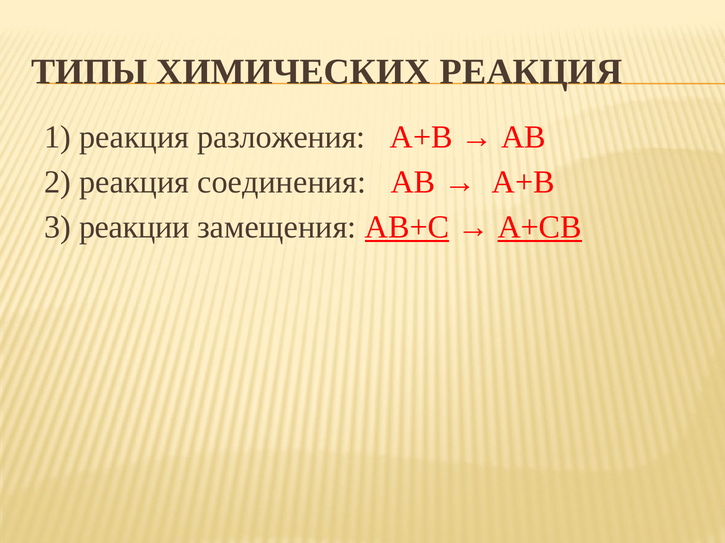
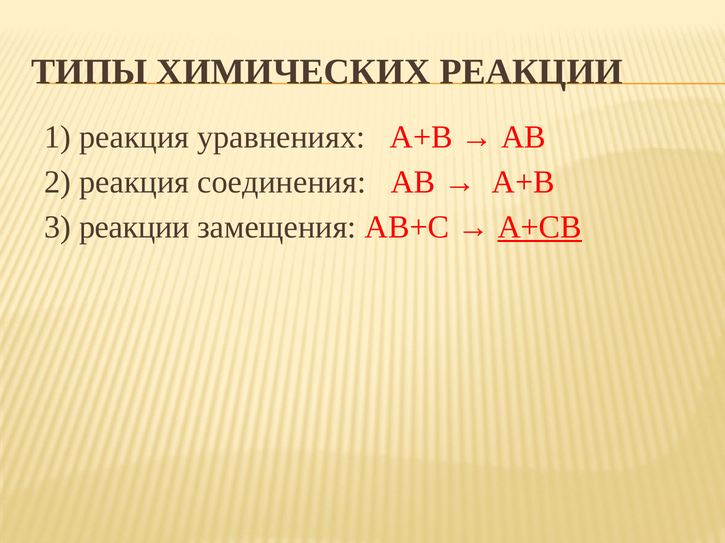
ХИМИЧЕСКИХ РЕАКЦИЯ: РЕАКЦИЯ -> РЕАКЦИИ (531, 72)
разложения: разложения -> уравнениях (281, 137)
АВ+С underline: present -> none (407, 227)
